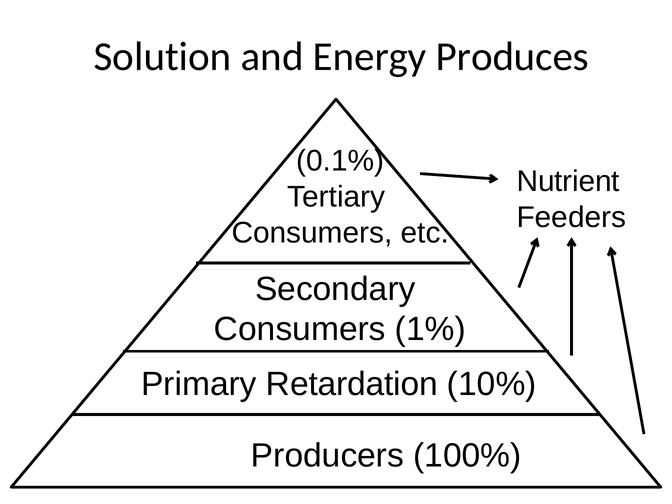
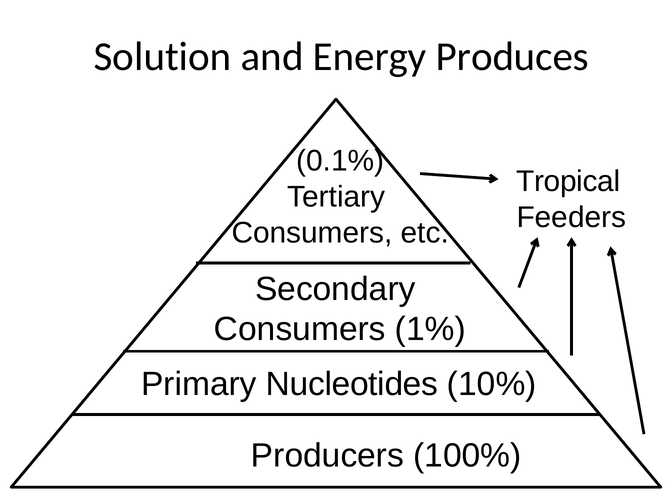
Nutrient: Nutrient -> Tropical (568, 181)
Retardation: Retardation -> Nucleotides (352, 384)
